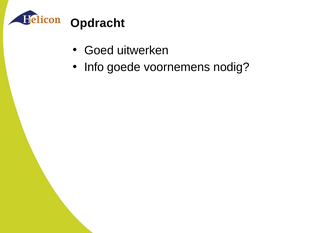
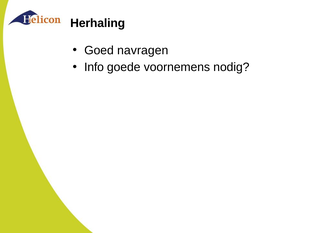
Opdracht: Opdracht -> Herhaling (98, 23)
uitwerken: uitwerken -> navragen (143, 50)
